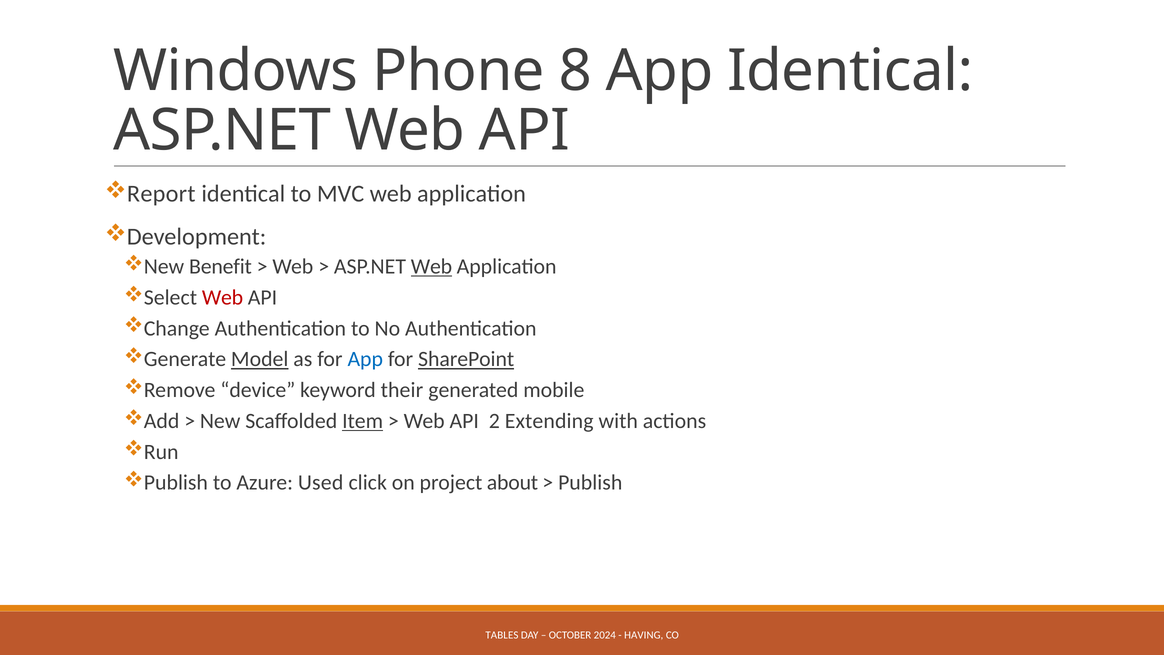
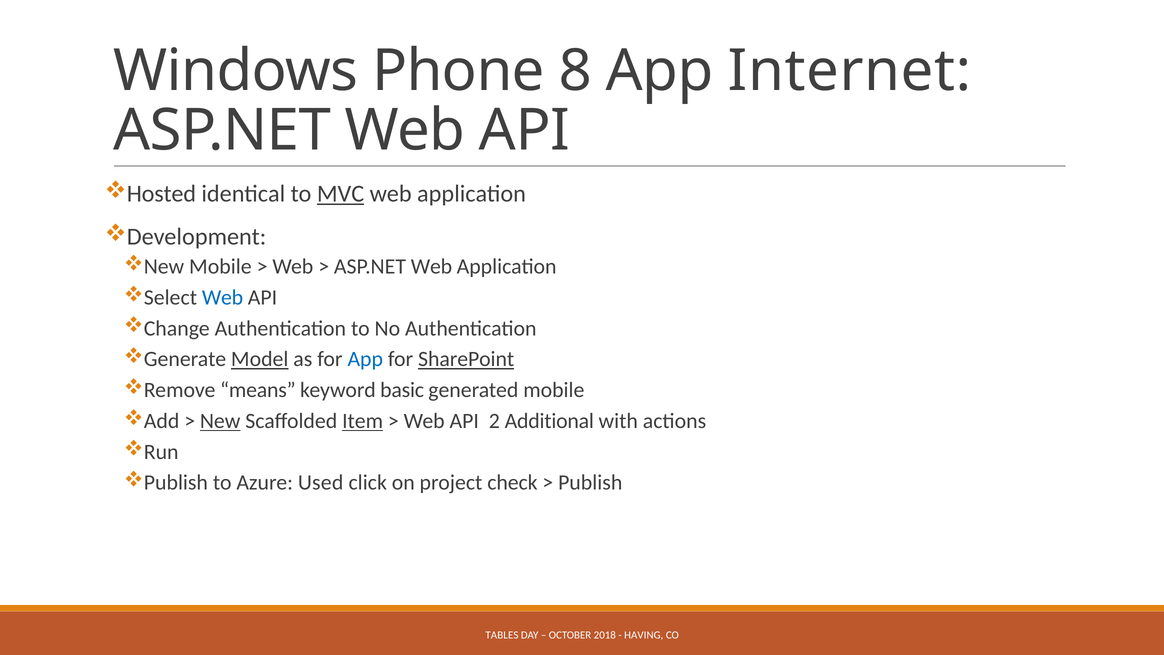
App Identical: Identical -> Internet (850, 71)
Report: Report -> Hosted (161, 194)
MVC underline: none -> present (341, 194)
Benefit: Benefit -> Mobile (220, 267)
Web underline: present -> none (431, 267)
Web colour: red -> blue (223, 297)
device: device -> means (258, 390)
their: their -> basic (402, 390)
New underline: none -> present (220, 421)
Extending: Extending -> Additional (549, 421)
about: about -> check (512, 483)
2024: 2024 -> 2018 (605, 635)
